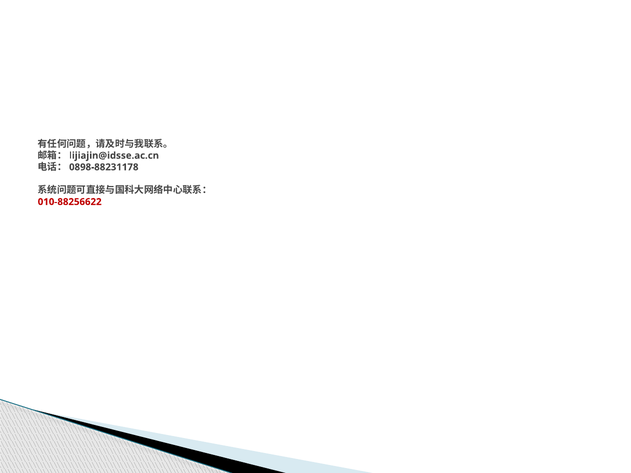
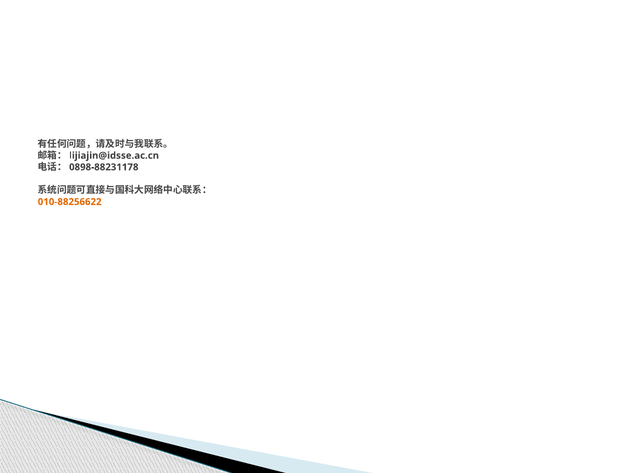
010-88256622 colour: red -> orange (70, 202)
